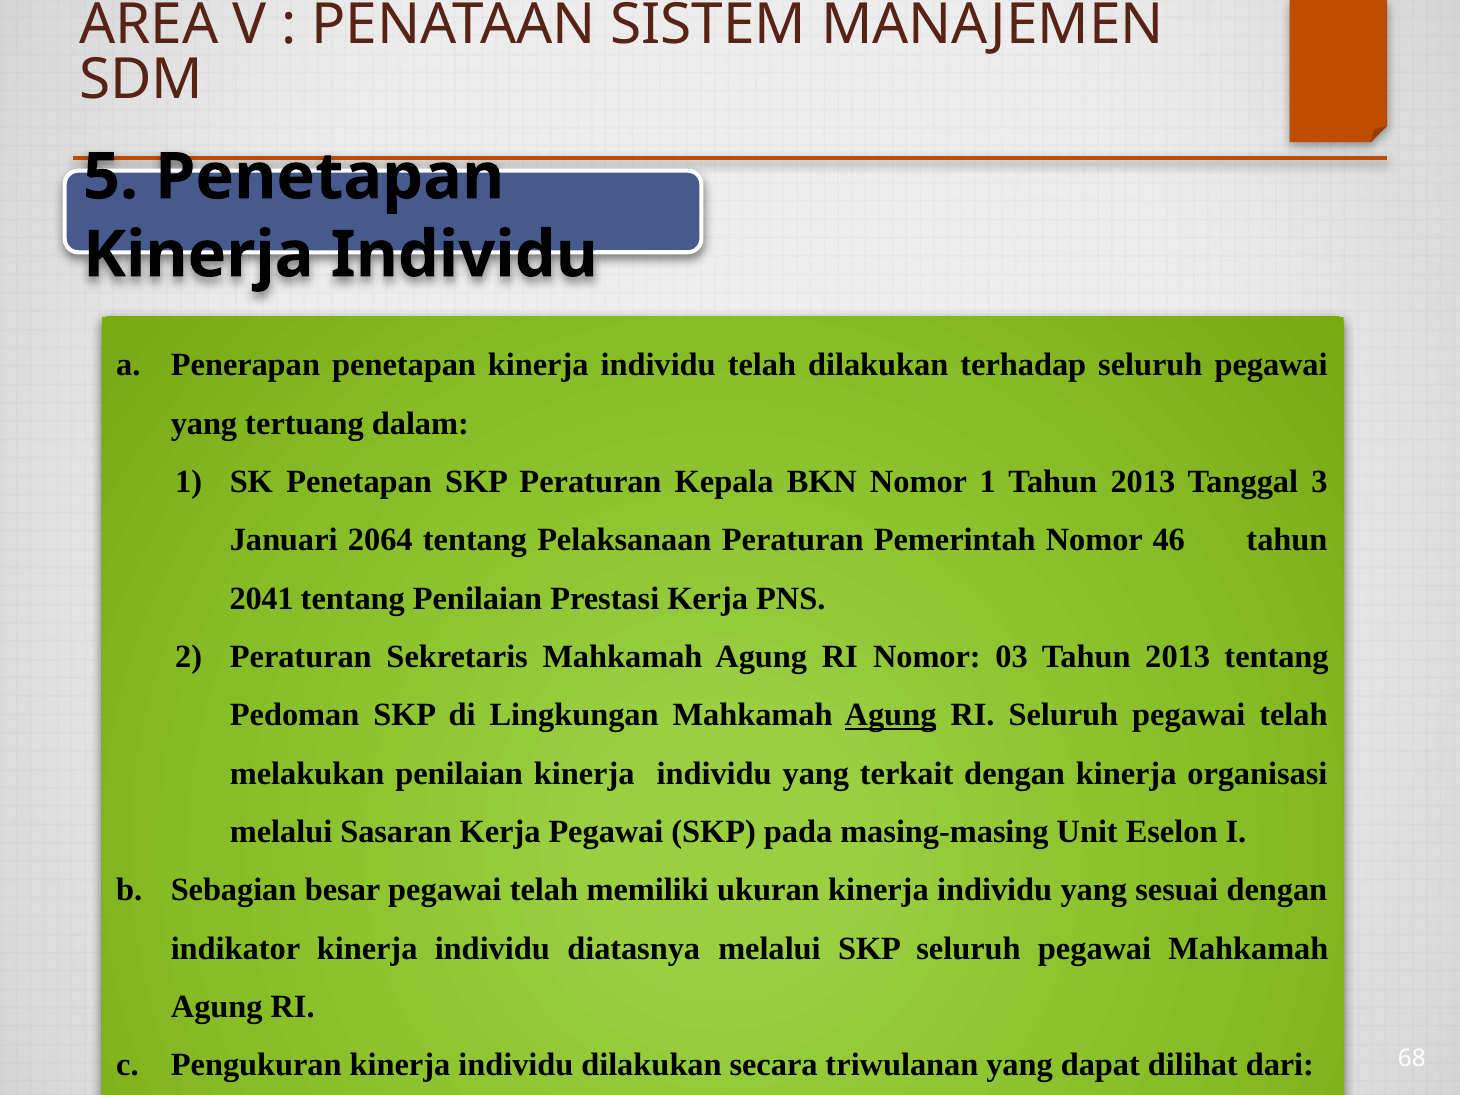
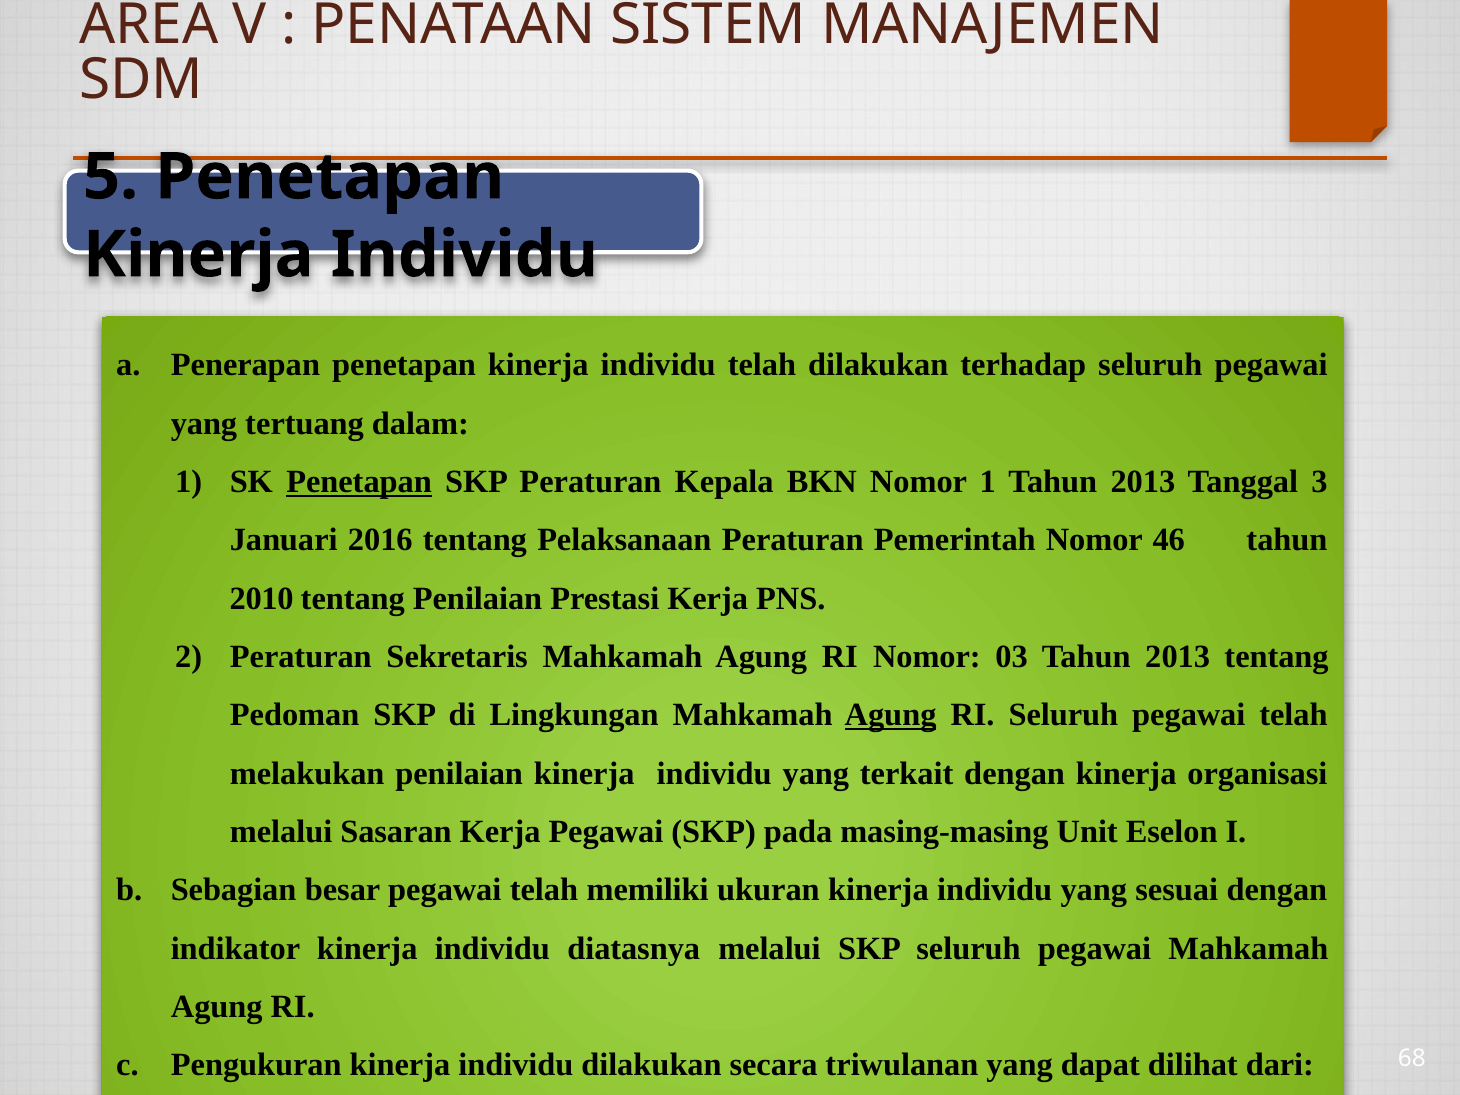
Penetapan underline: none -> present (359, 482)
2064: 2064 -> 2016 (380, 540)
2041: 2041 -> 2010 (262, 598)
